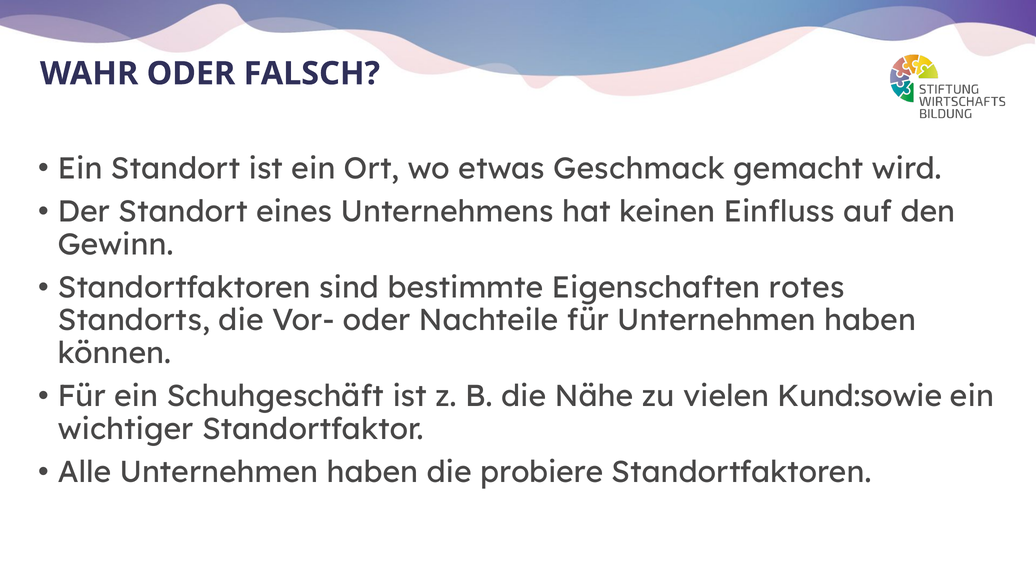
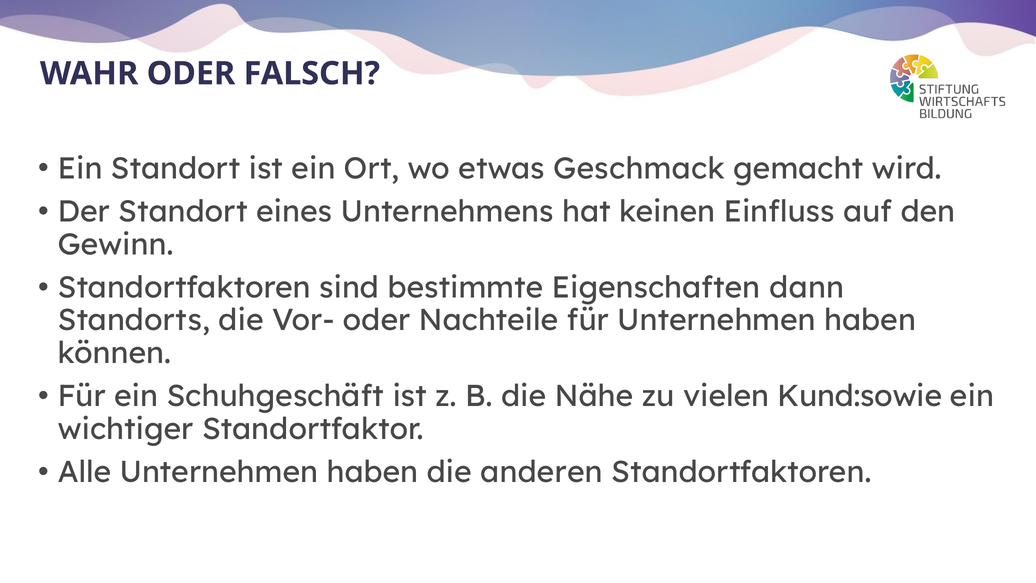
rotes: rotes -> dann (807, 288)
probiere: probiere -> anderen (542, 472)
